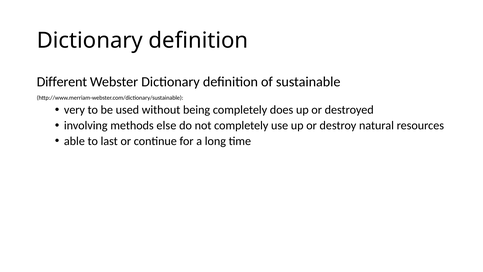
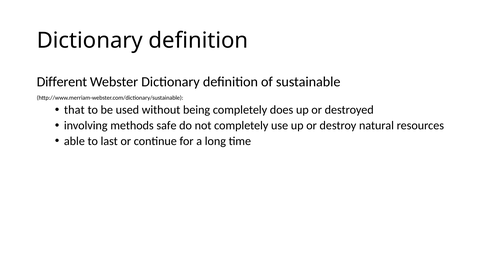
very: very -> that (74, 110)
else: else -> safe (166, 125)
